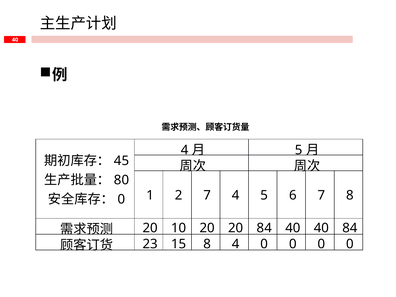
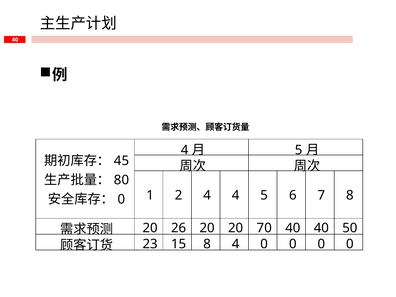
2 7: 7 -> 4 (207, 195)
10: 10 -> 26 (179, 228)
20 84: 84 -> 70 (264, 228)
40 84: 84 -> 50 (350, 228)
